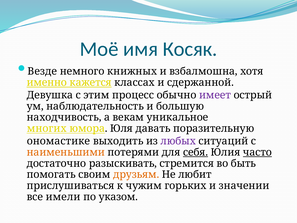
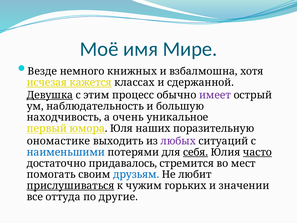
Косяк: Косяк -> Мире (190, 49)
именно: именно -> исчезая (47, 82)
Девушка underline: none -> present (50, 95)
векам: векам -> очень (128, 117)
многих: многих -> первый (47, 128)
давать: давать -> наших (153, 128)
наименьшими colour: orange -> blue (66, 152)
разыскивать: разыскивать -> придавалось (123, 163)
быть: быть -> мест (243, 163)
друзьям colour: orange -> blue (136, 174)
прислушиваться underline: none -> present (70, 185)
имели: имели -> оттуда (63, 197)
указом: указом -> другие (118, 197)
